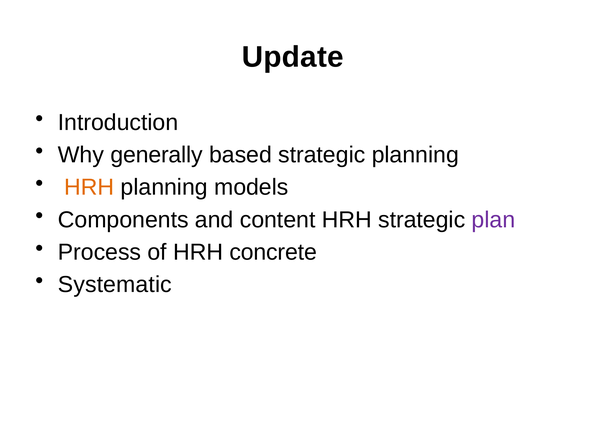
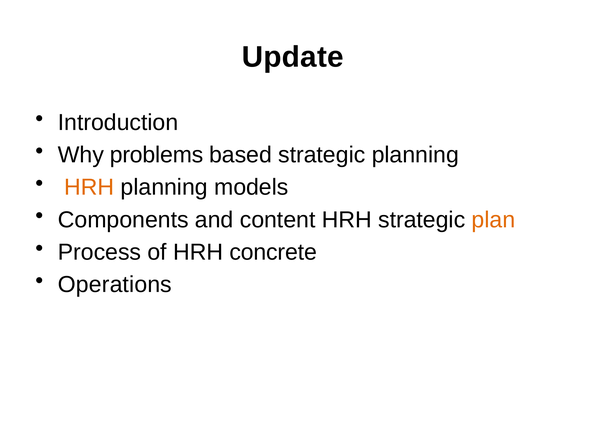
generally: generally -> problems (157, 155)
plan colour: purple -> orange (493, 219)
Systematic: Systematic -> Operations (115, 284)
